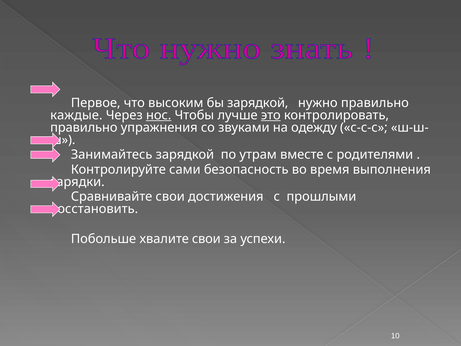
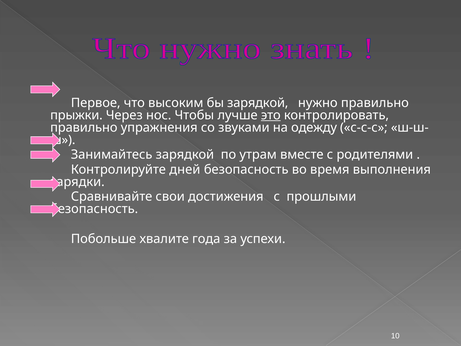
каждые: каждые -> прыжки (76, 115)
нос underline: present -> none (159, 115)
сами: сами -> дней (185, 169)
восстановить: восстановить -> безопасность (94, 209)
хвалите свои: свои -> года (206, 239)
